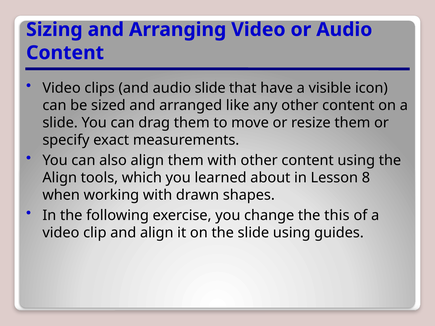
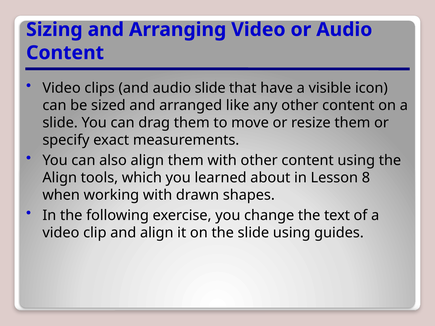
this: this -> text (337, 216)
